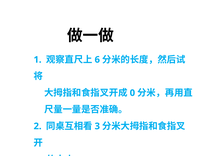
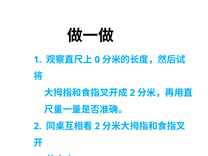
6: 6 -> 0 (97, 60)
0: 0 -> 2 (132, 93)
3: 3 -> 2 (97, 126)
